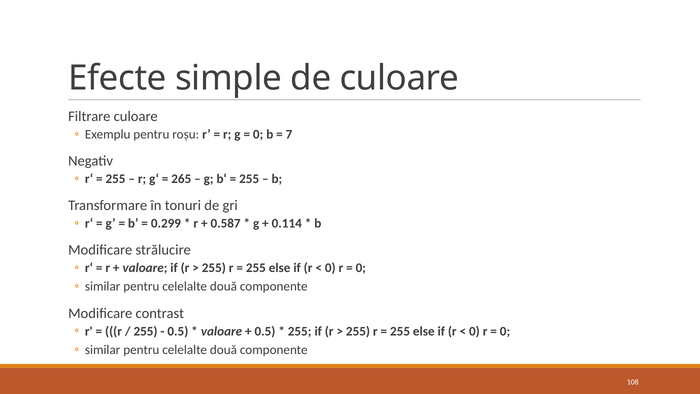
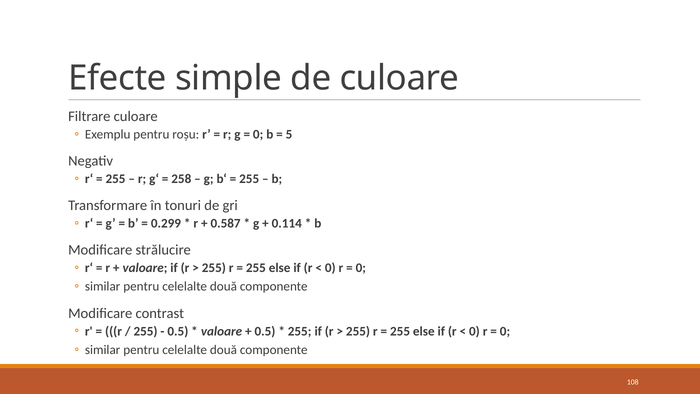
7: 7 -> 5 (289, 134)
265: 265 -> 258 (181, 179)
